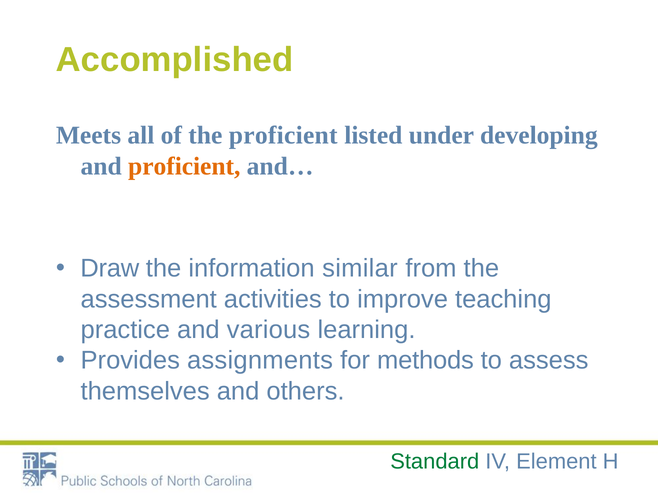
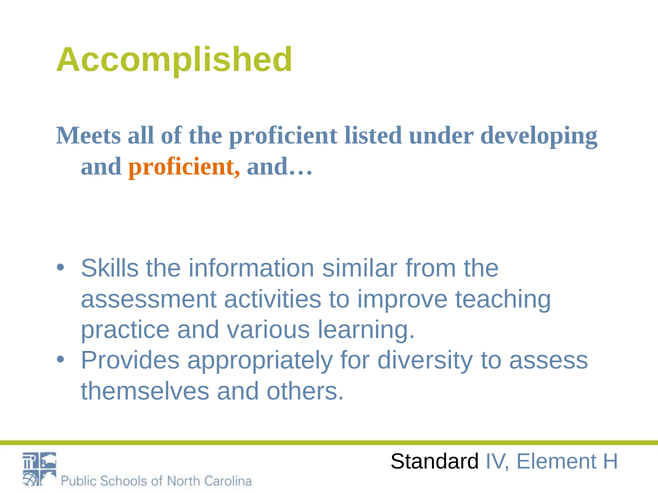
Draw: Draw -> Skills (110, 269)
assignments: assignments -> appropriately (260, 361)
methods: methods -> diversity (425, 361)
Standard colour: green -> black (435, 462)
